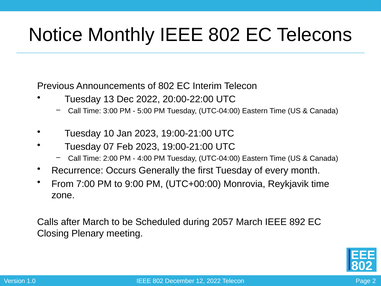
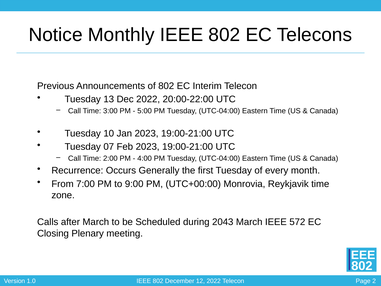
2057: 2057 -> 2043 (223, 222)
892: 892 -> 572 (297, 222)
